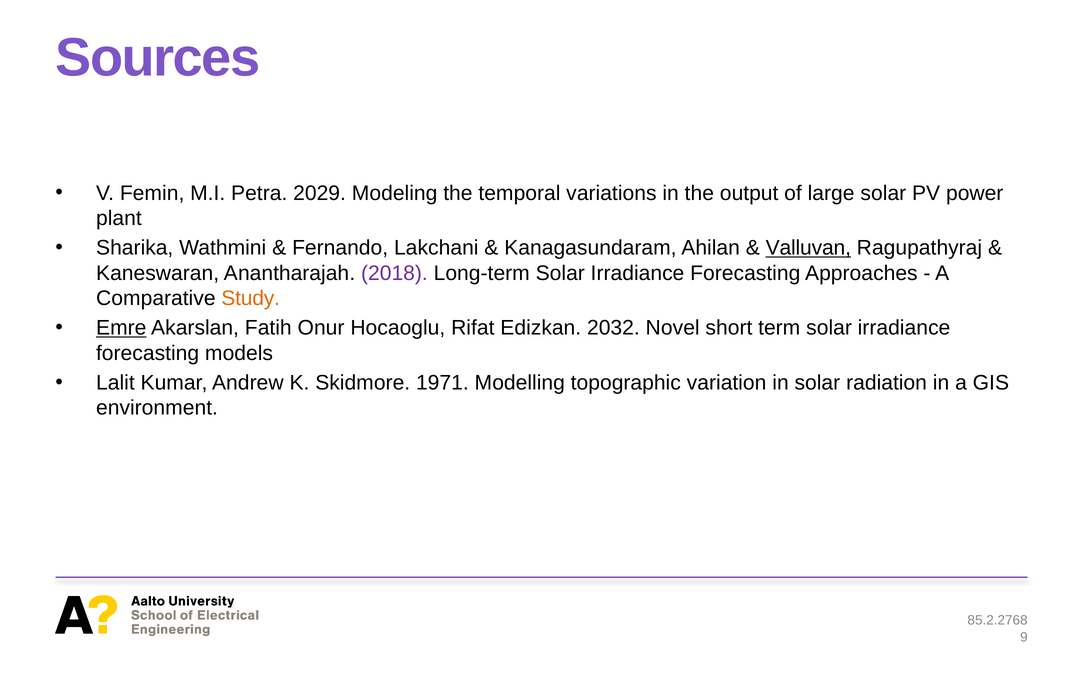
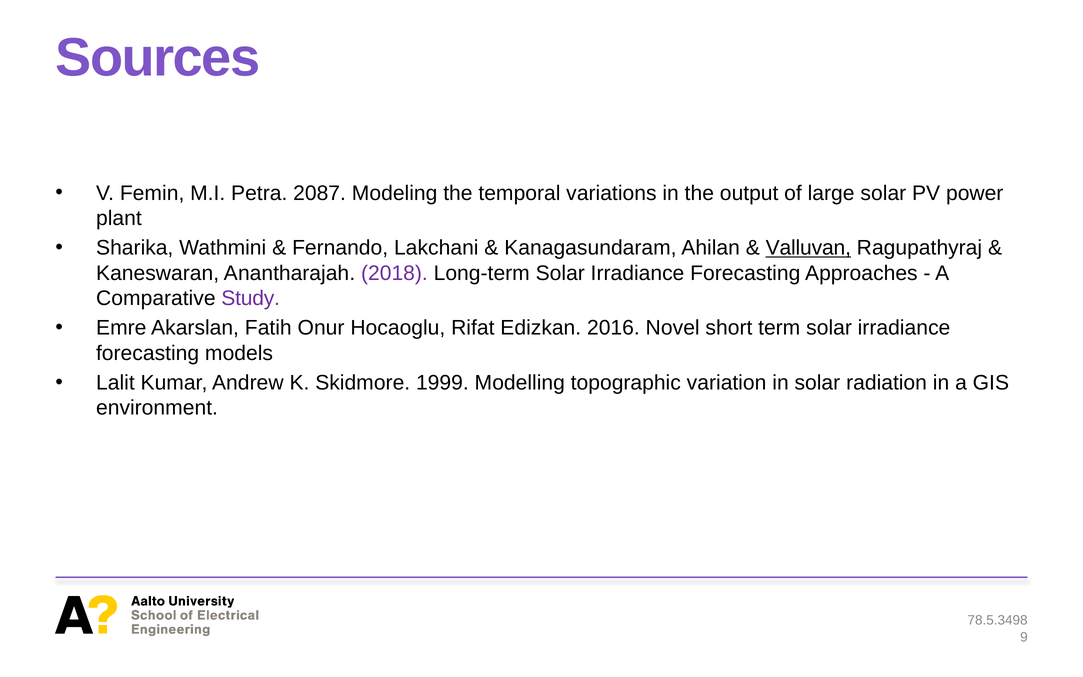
2029: 2029 -> 2087 (320, 193)
Study colour: orange -> purple (251, 298)
Emre underline: present -> none (121, 328)
2032: 2032 -> 2016 (613, 328)
1971: 1971 -> 1999 (442, 383)
85.2.2768: 85.2.2768 -> 78.5.3498 (998, 620)
